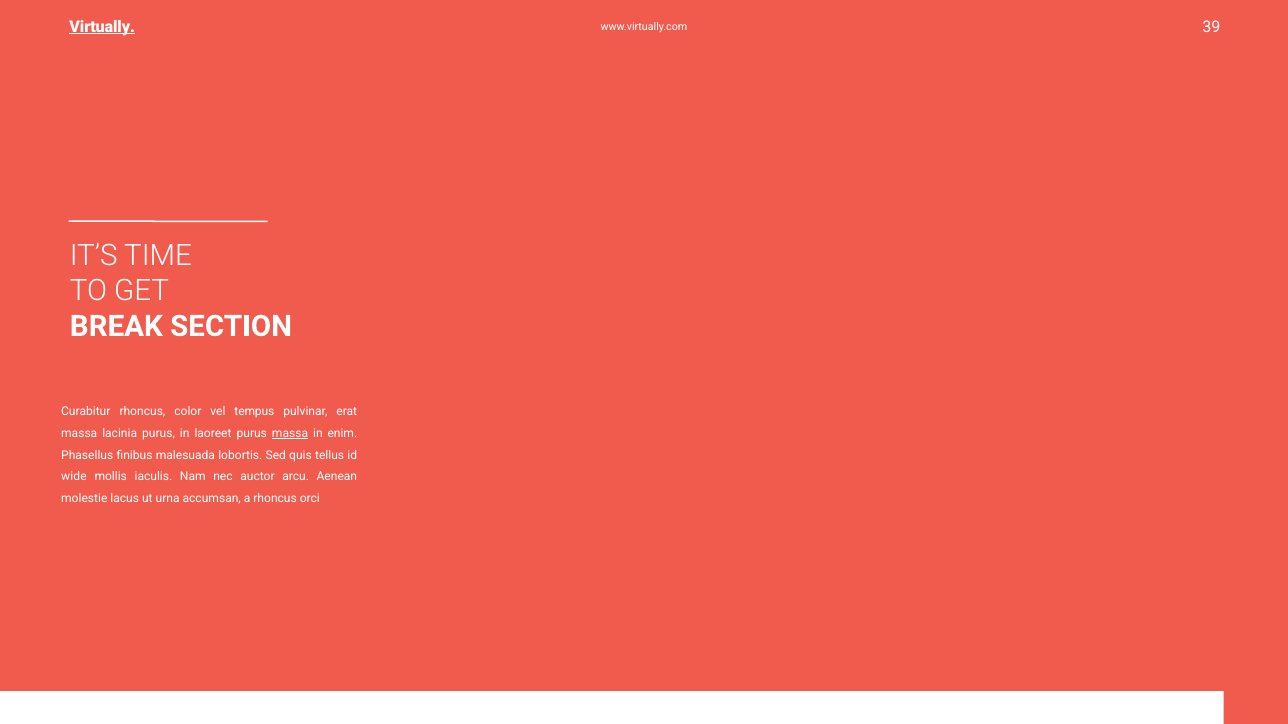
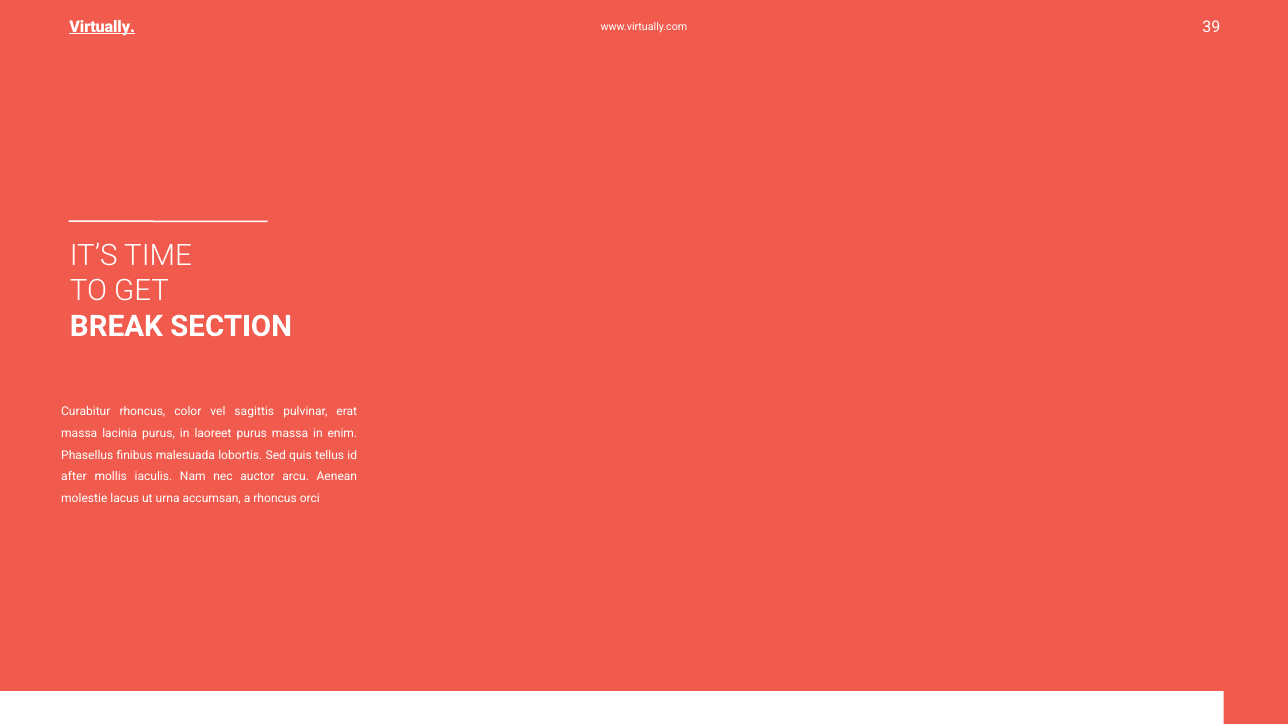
tempus: tempus -> sagittis (254, 412)
massa underline: present -> none (290, 434)
wide: wide -> after (74, 477)
